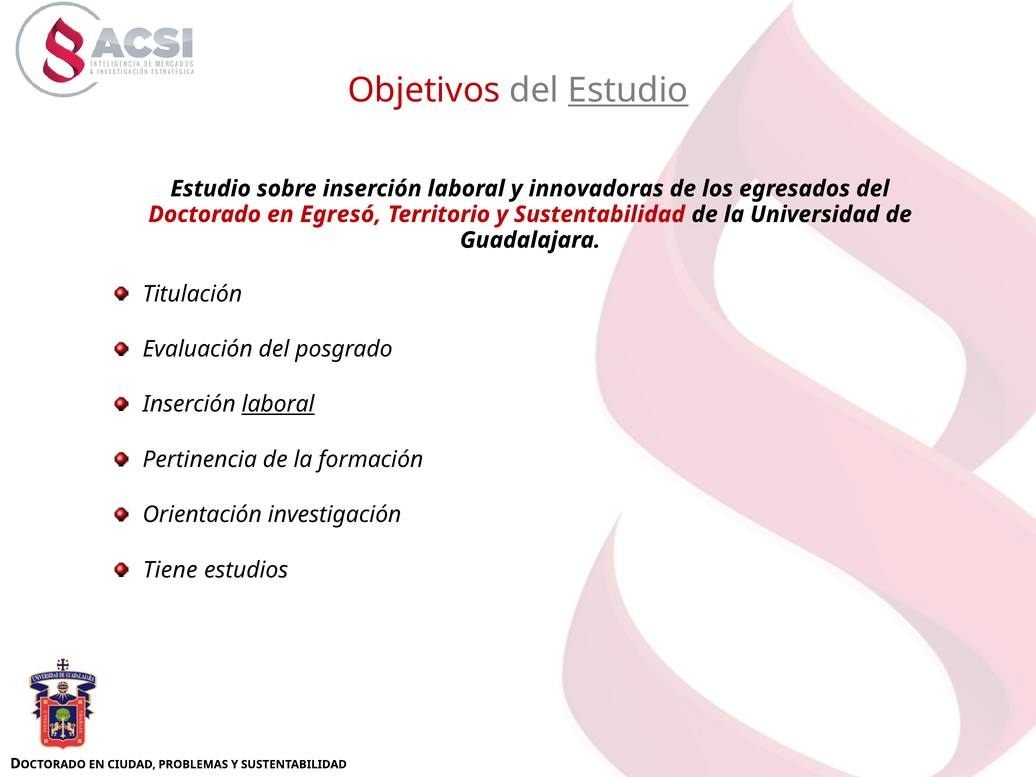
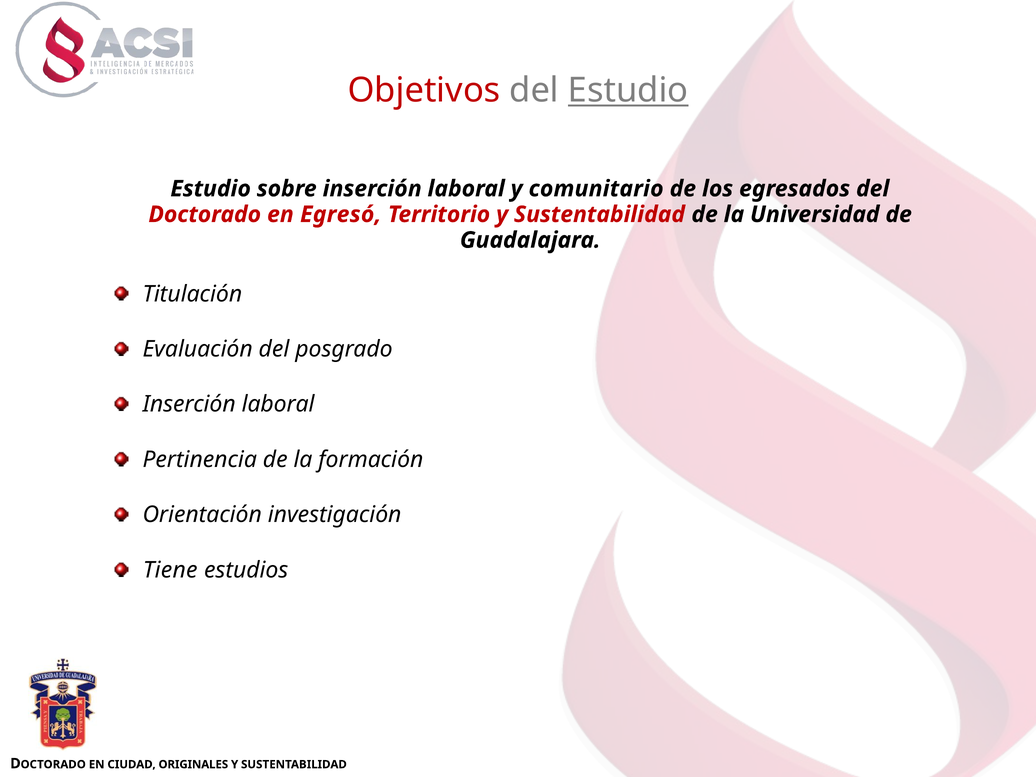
innovadoras: innovadoras -> comunitario (596, 189)
laboral underline: present -> none (278, 404)
PROBLEMAS: PROBLEMAS -> ORIGINALES (193, 764)
